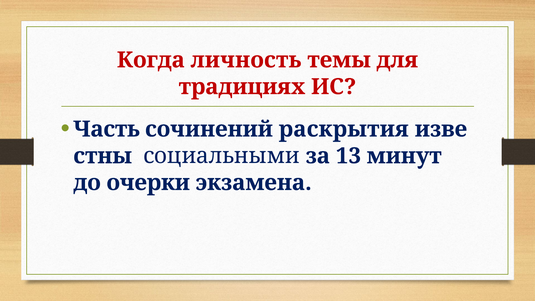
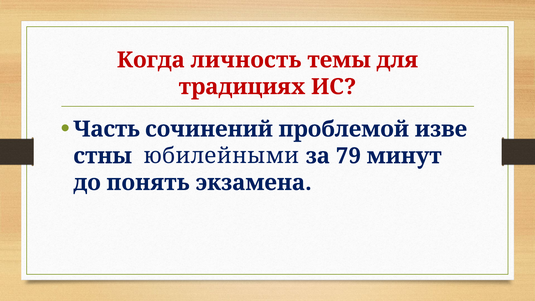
раскрытия: раскрытия -> проблемой (344, 129)
социальными: социальными -> юбилейными (221, 156)
13: 13 -> 79 (348, 156)
очерки: очерки -> понять (148, 183)
